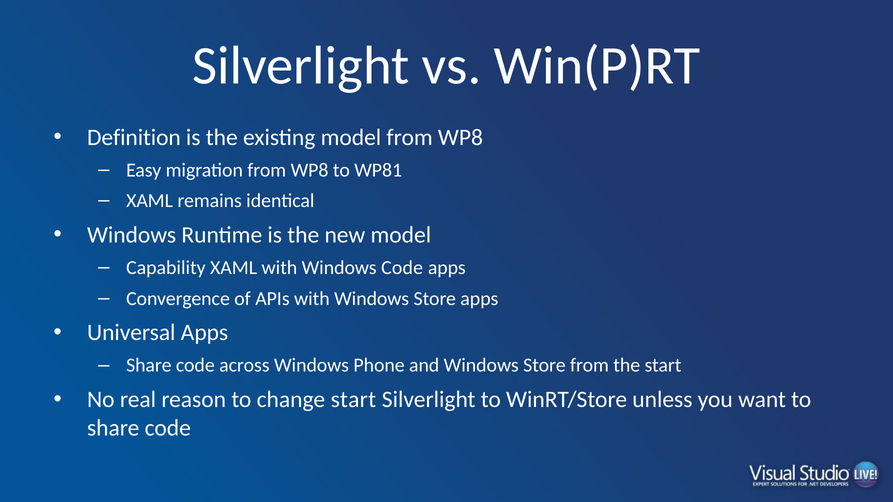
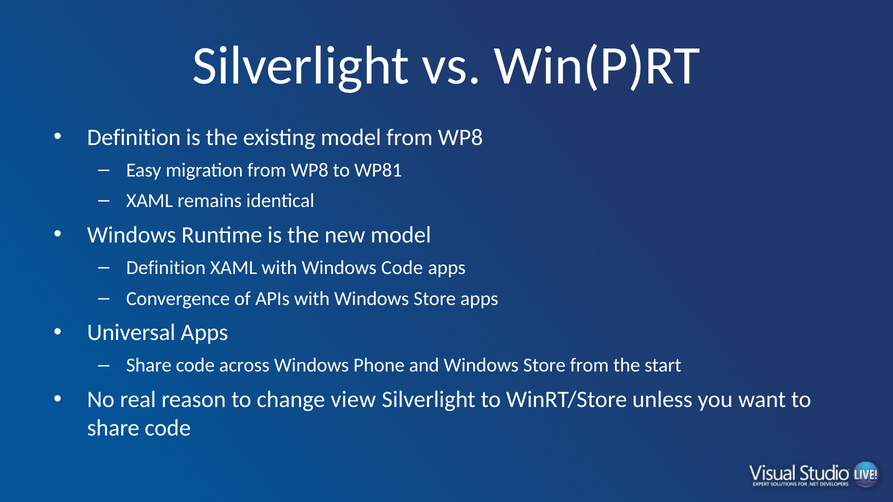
Capability: Capability -> Definition (166, 268)
change start: start -> view (353, 400)
